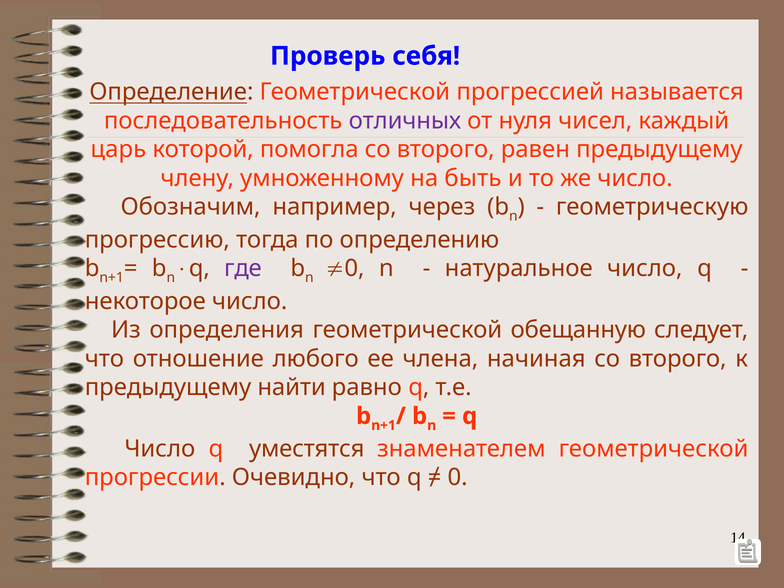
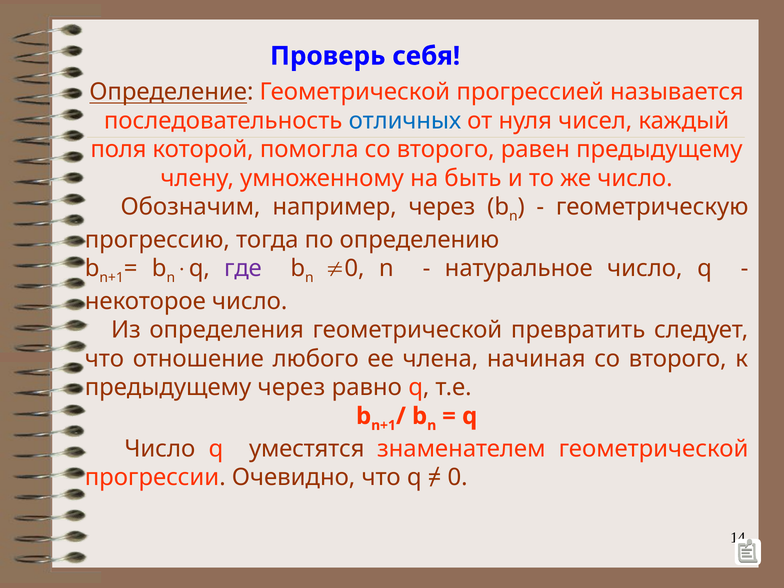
отличных colour: purple -> blue (405, 121)
царь: царь -> поля (118, 150)
обещанную: обещанную -> превратить (578, 330)
предыдущему найти: найти -> через (291, 387)
